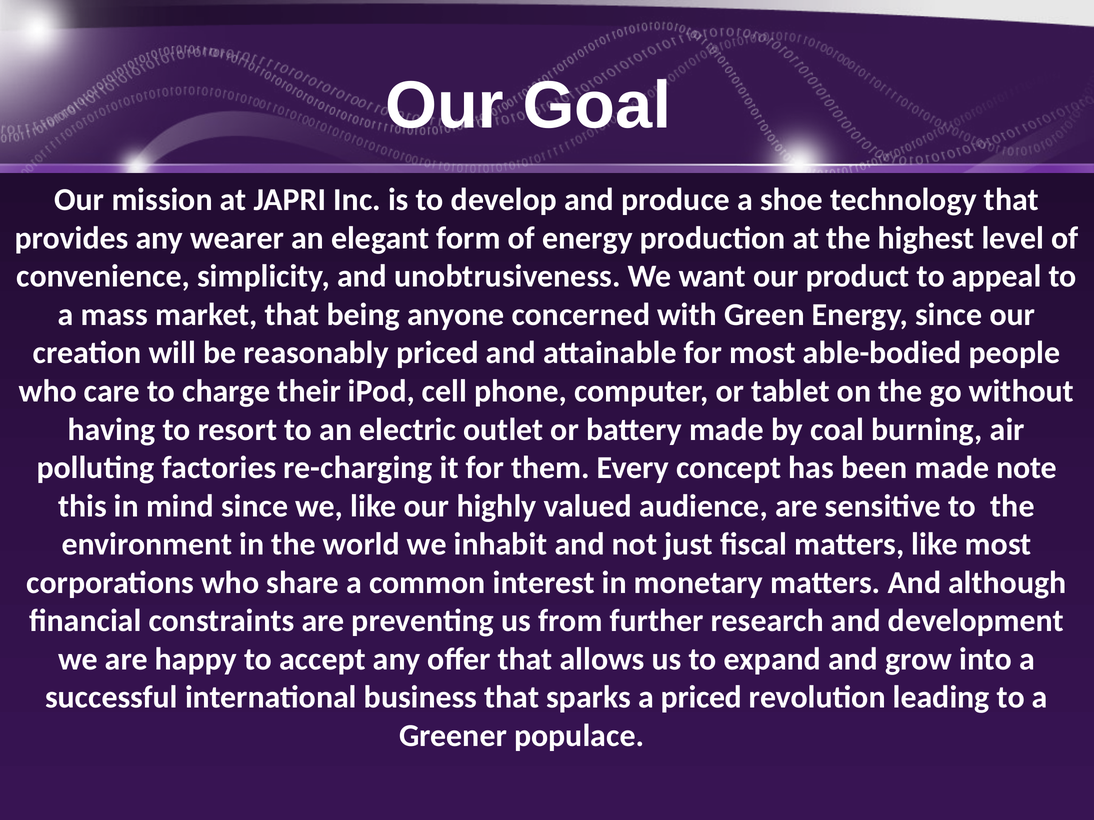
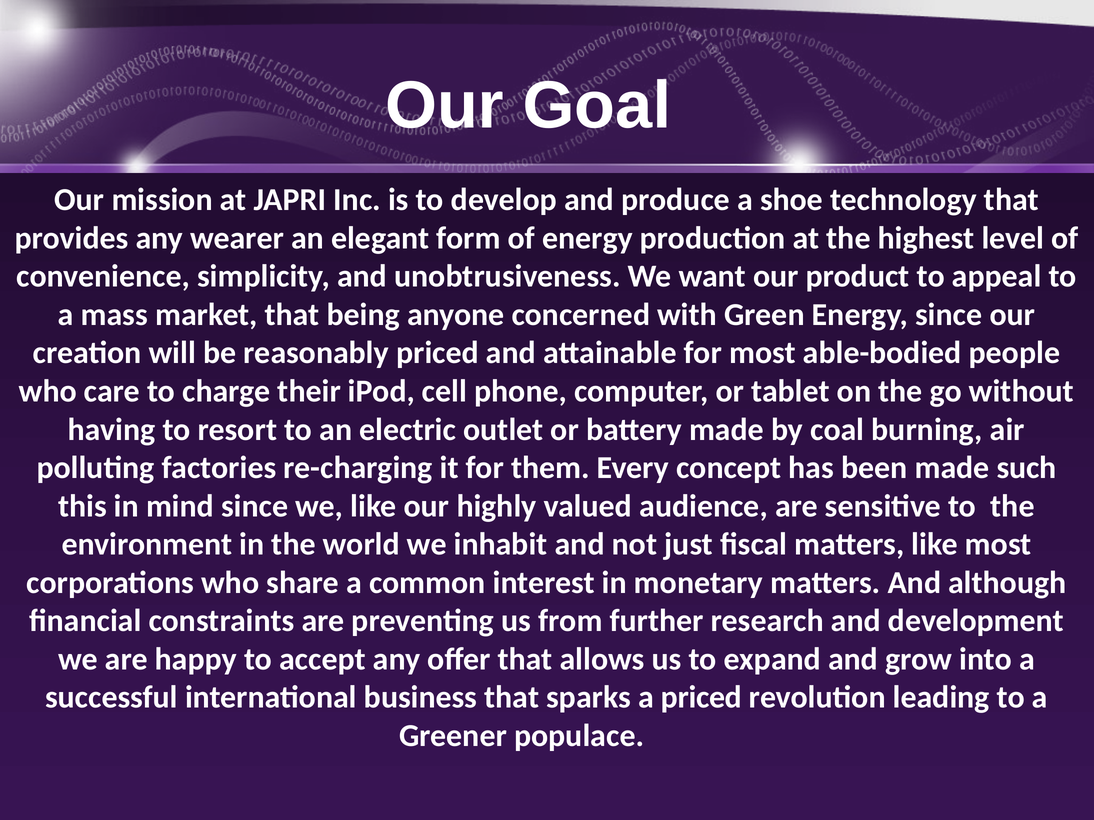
note: note -> such (1026, 468)
